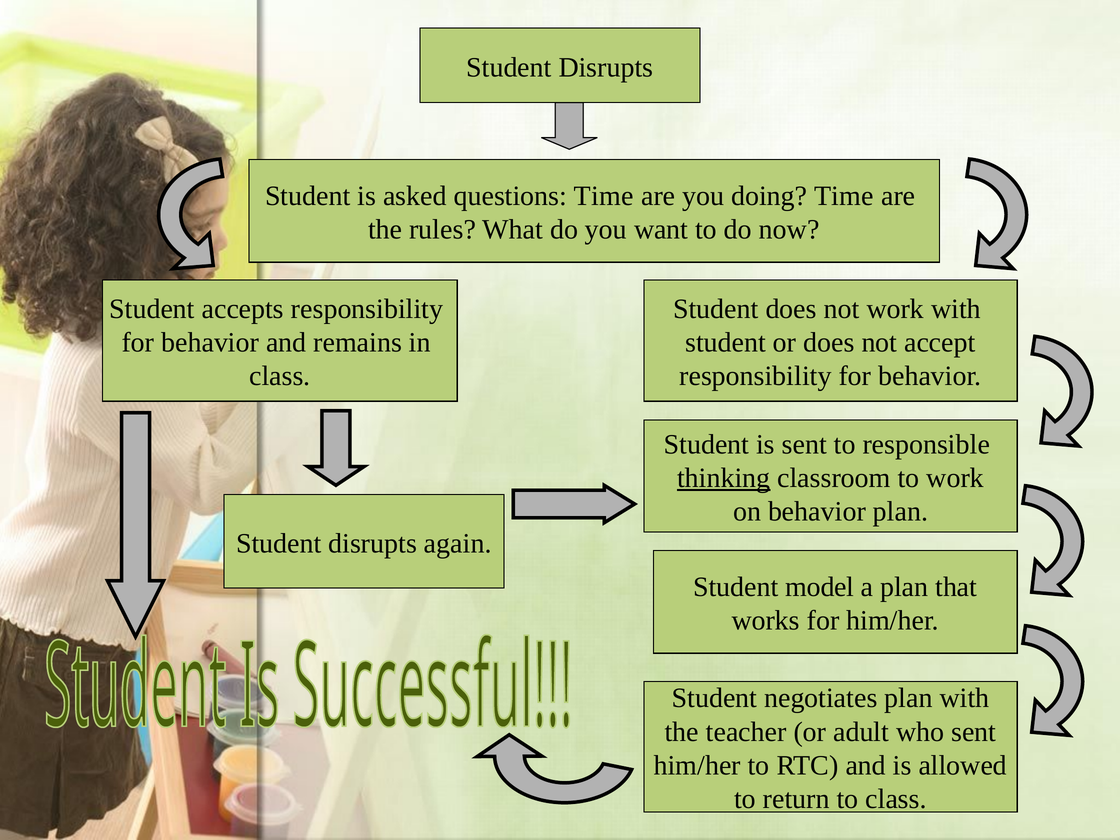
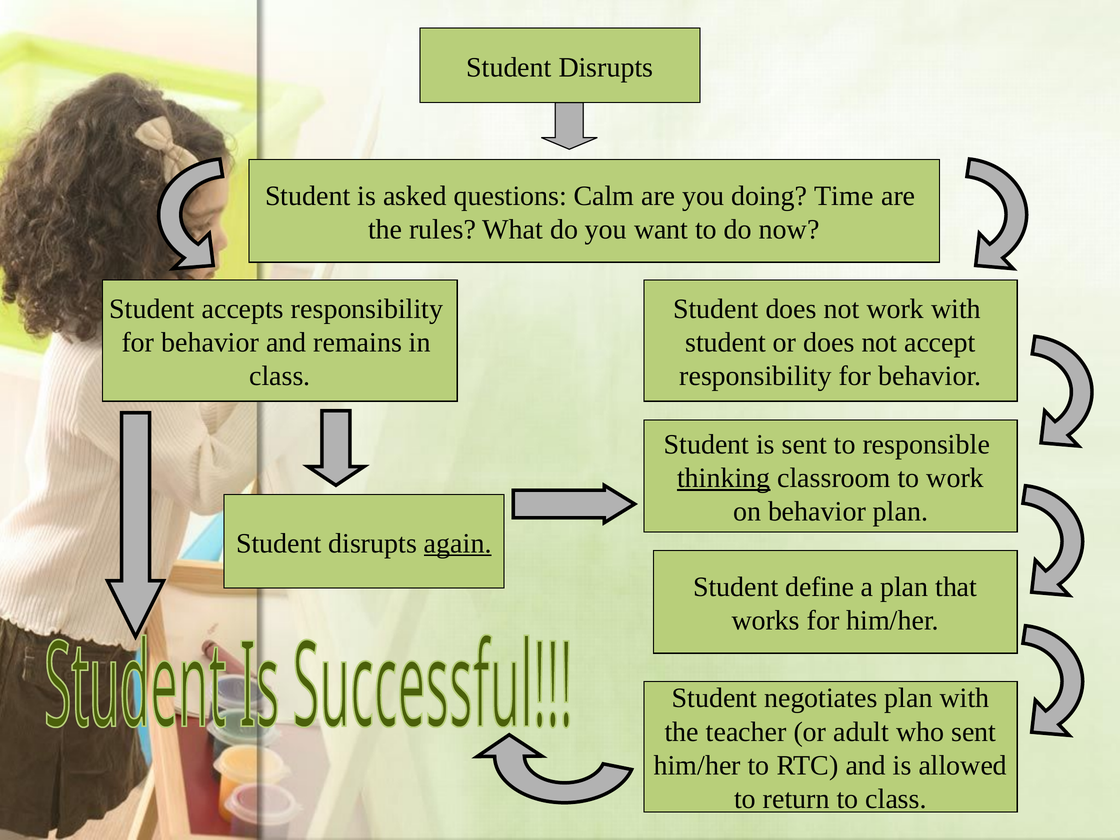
questions Time: Time -> Calm (604, 196)
again underline: none -> present (458, 543)
model: model -> define (820, 587)
